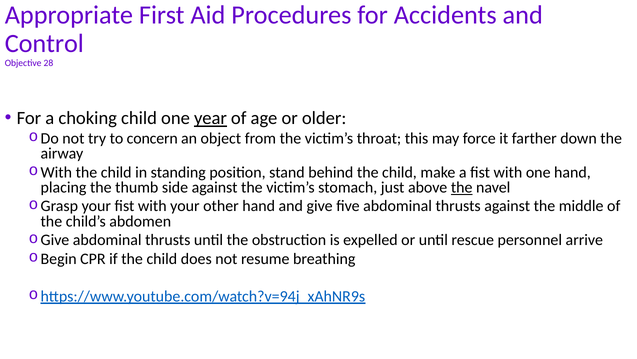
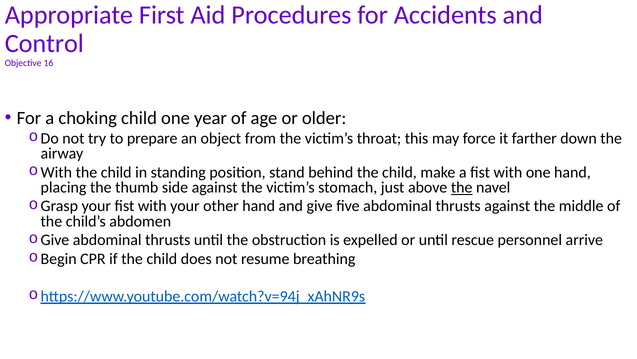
28: 28 -> 16 (48, 63)
year underline: present -> none (210, 118)
concern: concern -> prepare (152, 138)
